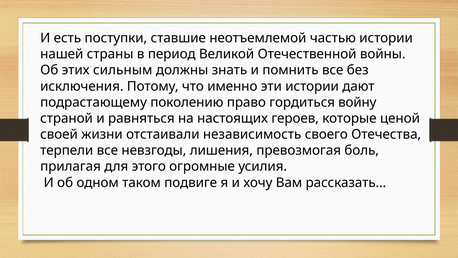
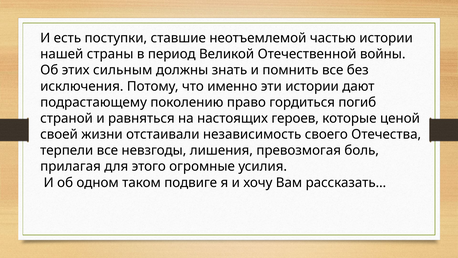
войну: войну -> погиб (357, 102)
